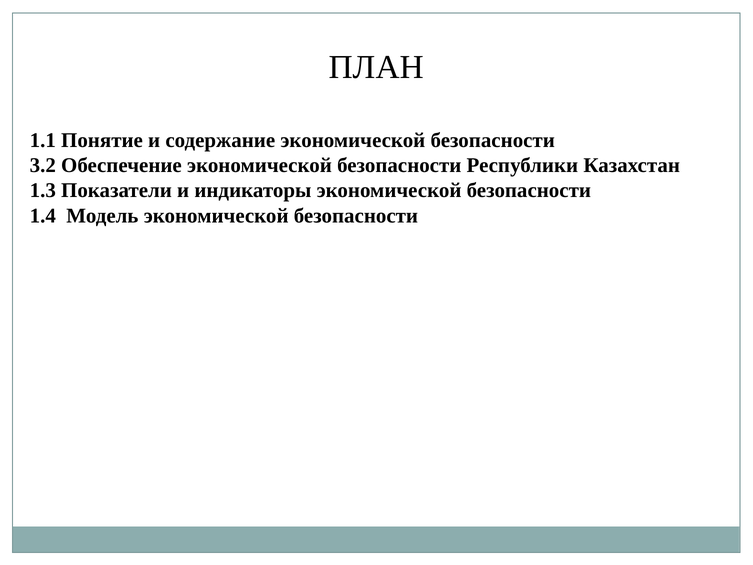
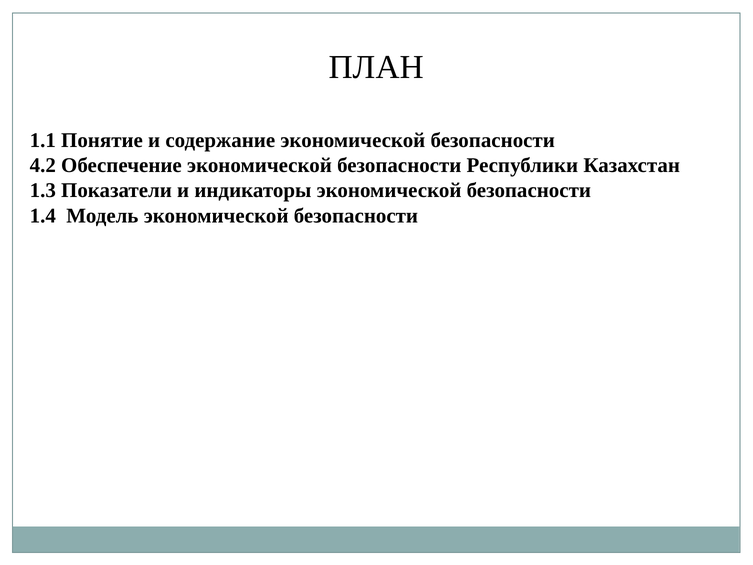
3.2: 3.2 -> 4.2 (43, 165)
